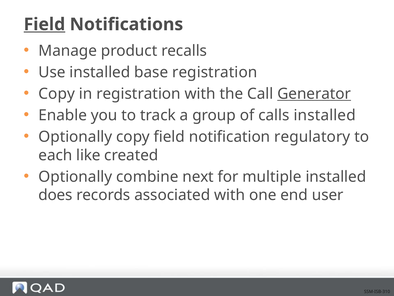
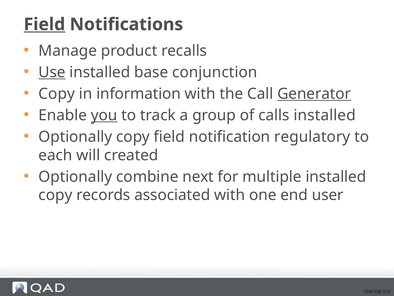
Use underline: none -> present (52, 72)
base registration: registration -> conjunction (215, 72)
in registration: registration -> information (139, 94)
you underline: none -> present (104, 115)
like: like -> will (88, 155)
does: does -> copy (55, 195)
